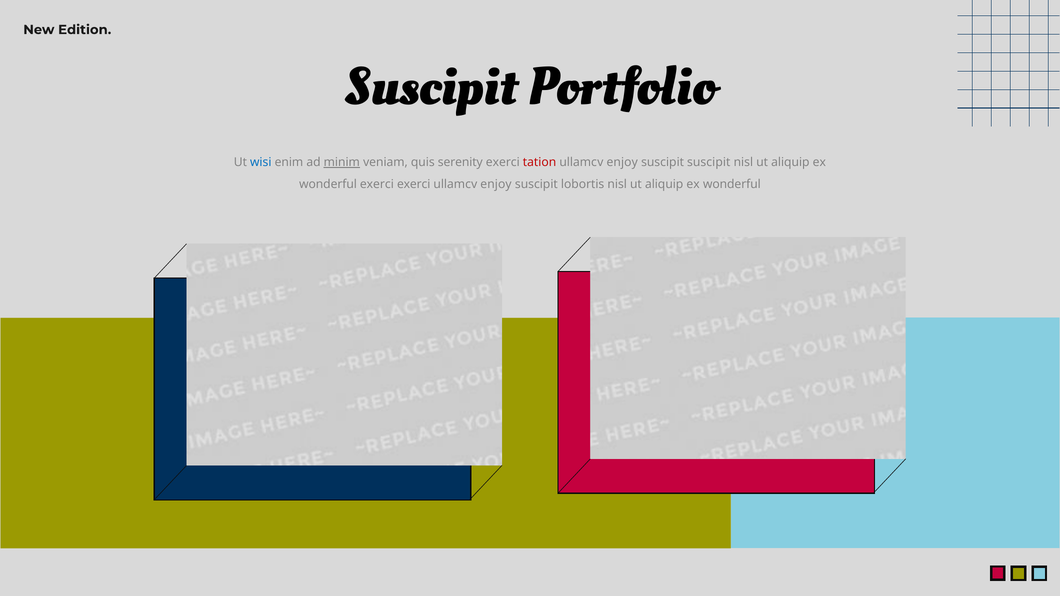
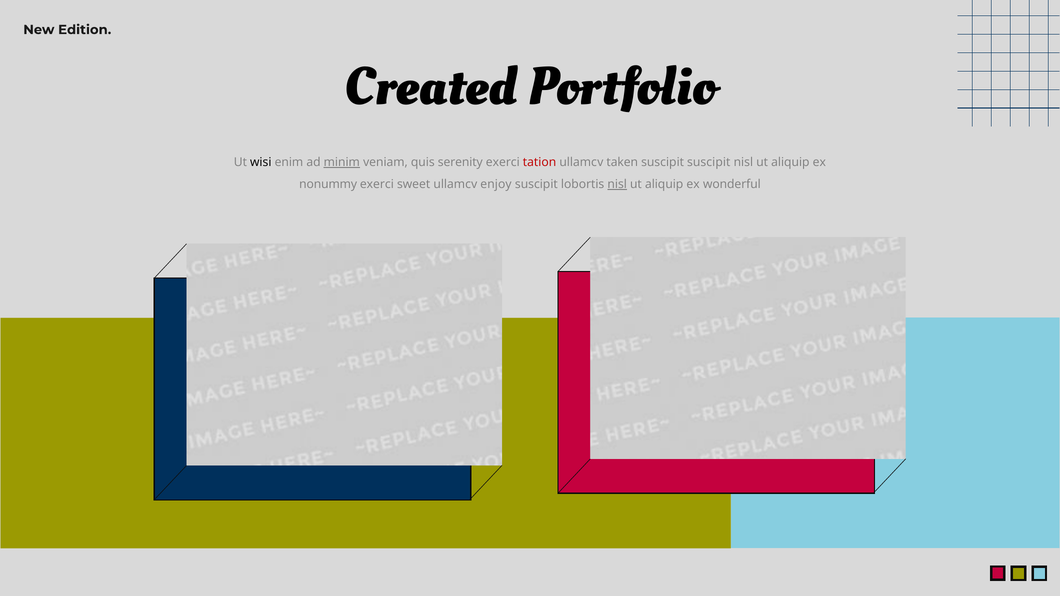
Suscipit: Suscipit -> Created (431, 87)
wisi colour: blue -> black (261, 162)
enjoy: enjoy -> taken (622, 162)
wonderful: wonderful -> nonummy (328, 184)
exerci exerci: exerci -> sweet (414, 184)
nisl underline: none -> present (617, 184)
